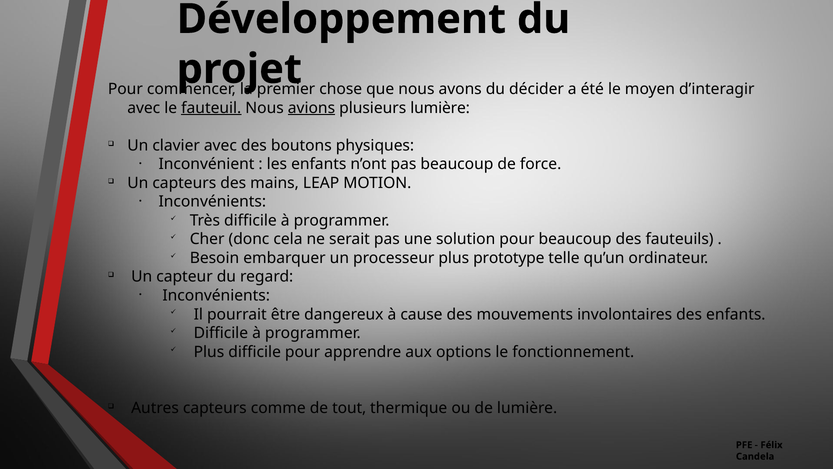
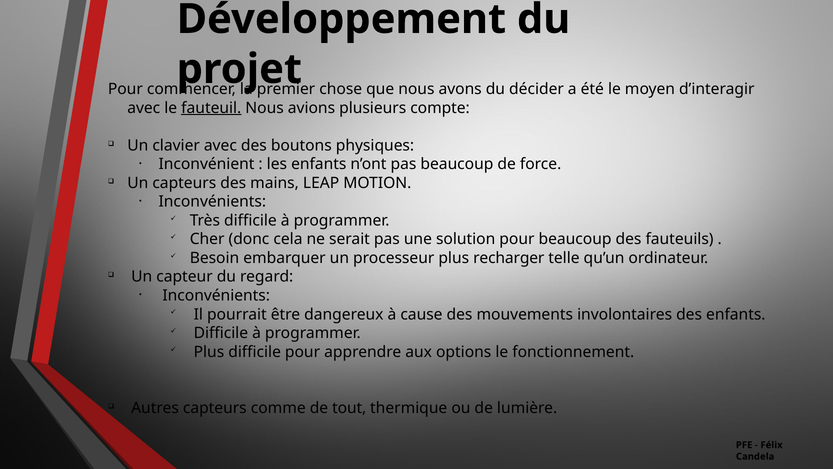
avions underline: present -> none (311, 108)
plusieurs lumière: lumière -> compte (440, 108)
prototype: prototype -> recharger (509, 258)
